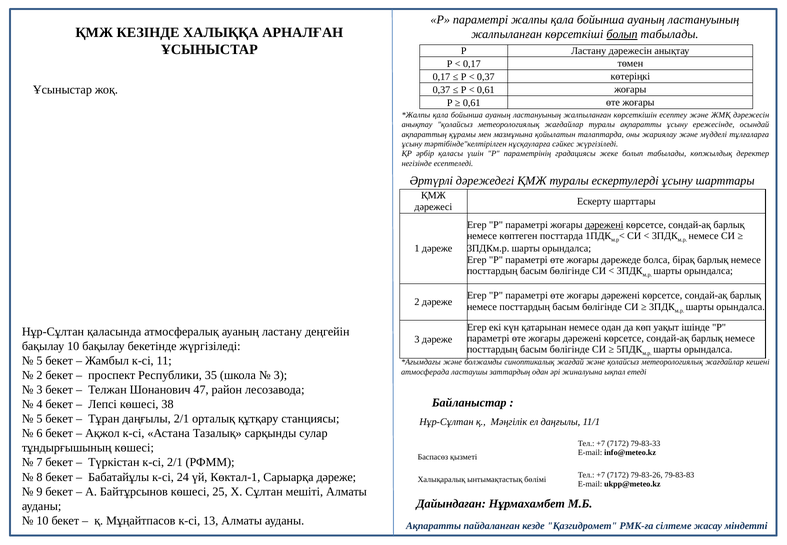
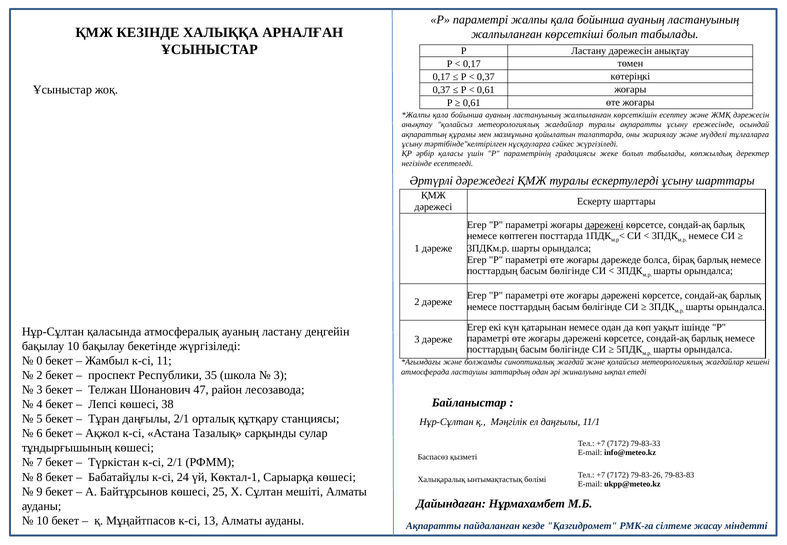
болып underline: present -> none (622, 34)
5: 5 -> 0 (39, 361)
Сарыарқа дәреже: дәреже -> көшесі (336, 477)
